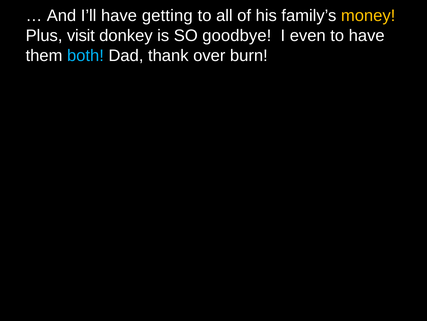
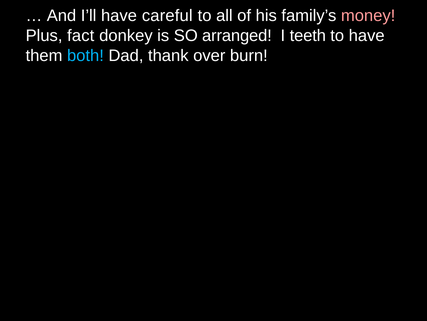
getting: getting -> careful (167, 16)
money colour: yellow -> pink (368, 16)
visit: visit -> fact (81, 36)
goodbye: goodbye -> arranged (237, 36)
even: even -> teeth (308, 36)
